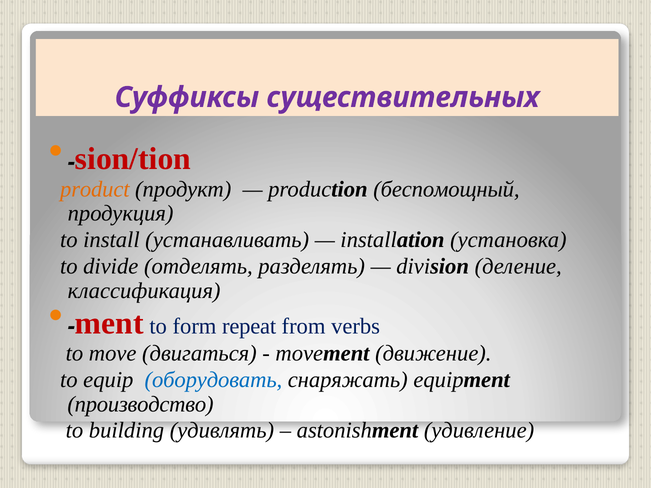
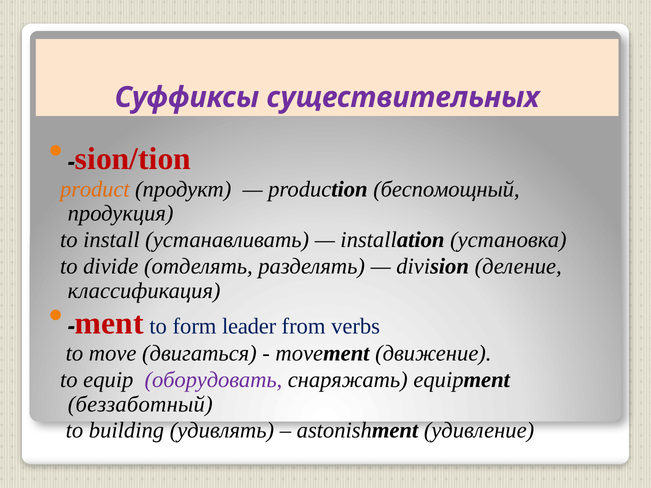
repeat: repeat -> leader (249, 326)
оборудовать colour: blue -> purple (213, 380)
производство: производство -> беззаботный (140, 404)
